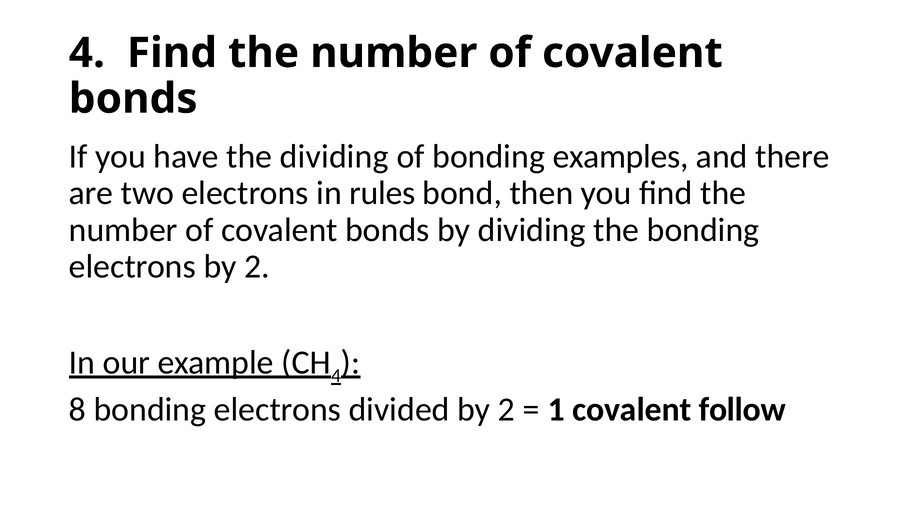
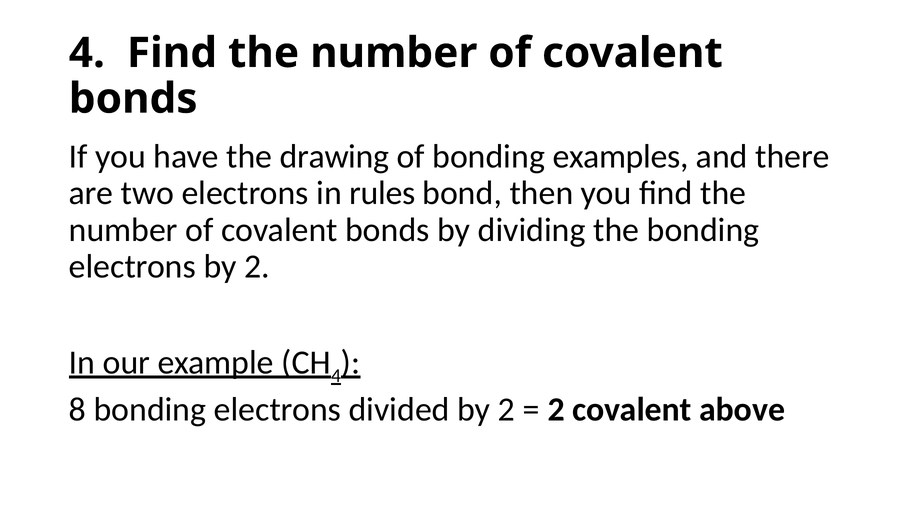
the dividing: dividing -> drawing (335, 157)
1: 1 -> 2 (556, 409)
follow: follow -> above (742, 409)
